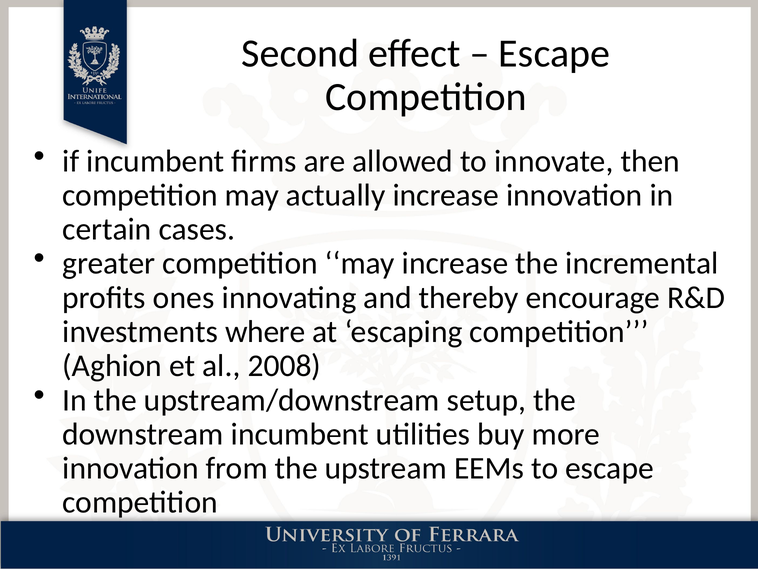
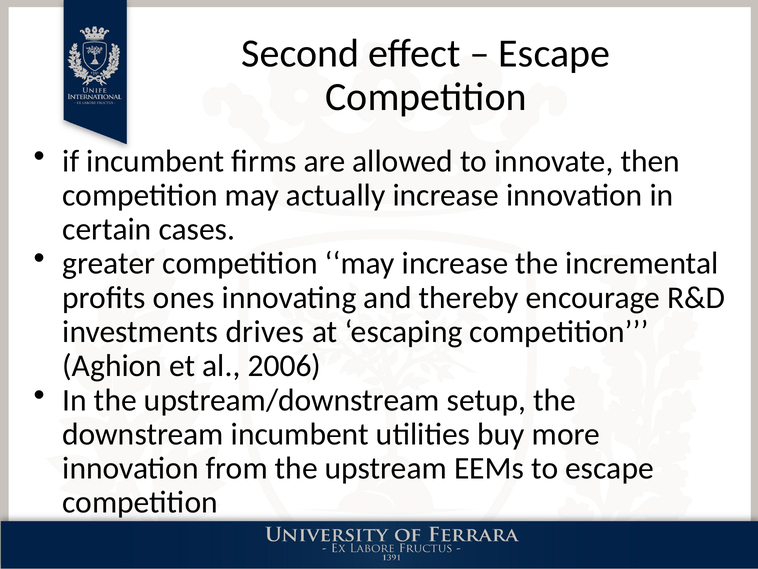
where: where -> drives (265, 332)
2008: 2008 -> 2006 (284, 366)
